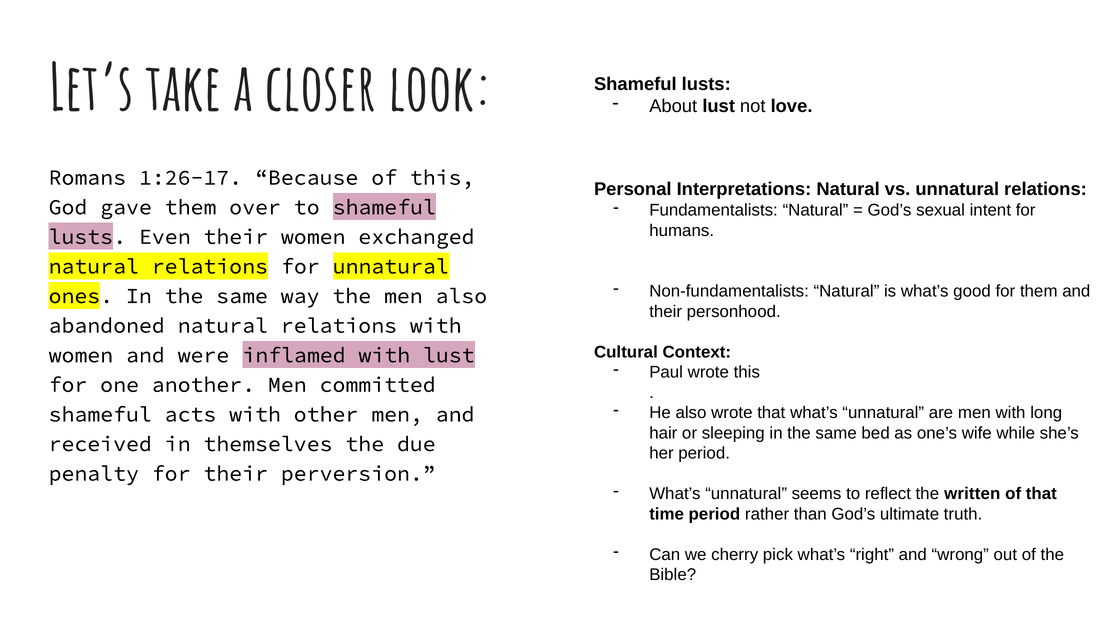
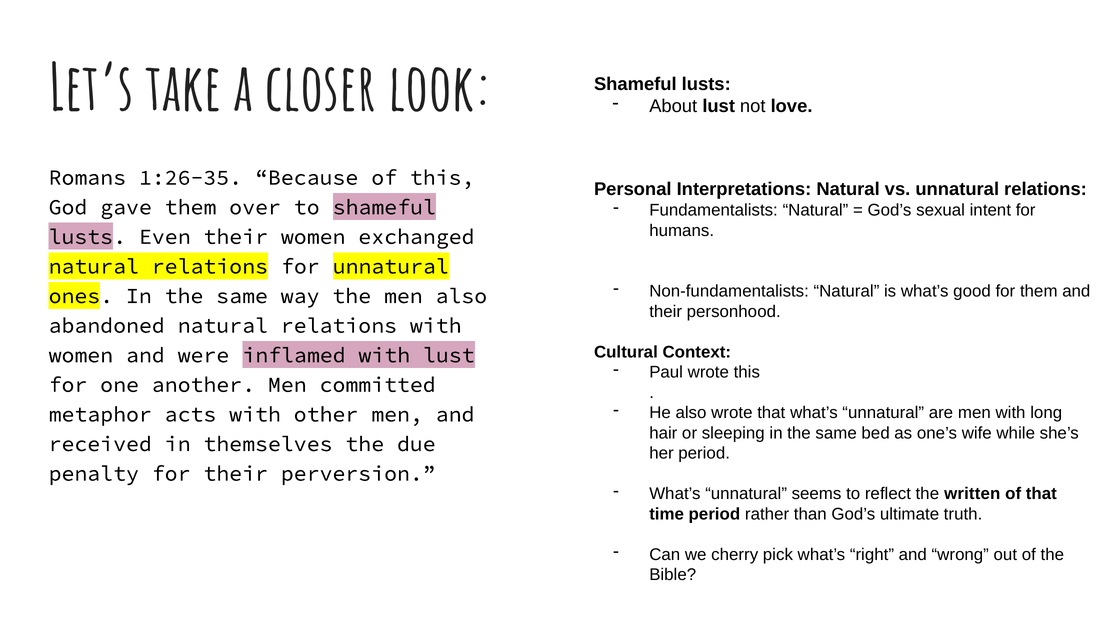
1:26-17: 1:26-17 -> 1:26-35 (191, 178)
shameful: shameful -> metaphor (100, 414)
